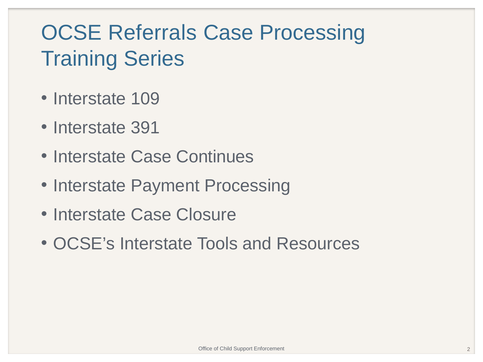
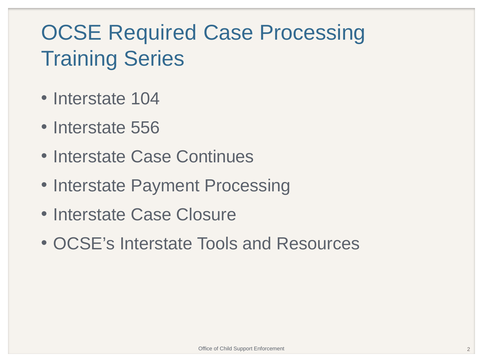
Referrals: Referrals -> Required (152, 33)
109: 109 -> 104 (145, 99)
391: 391 -> 556 (145, 128)
